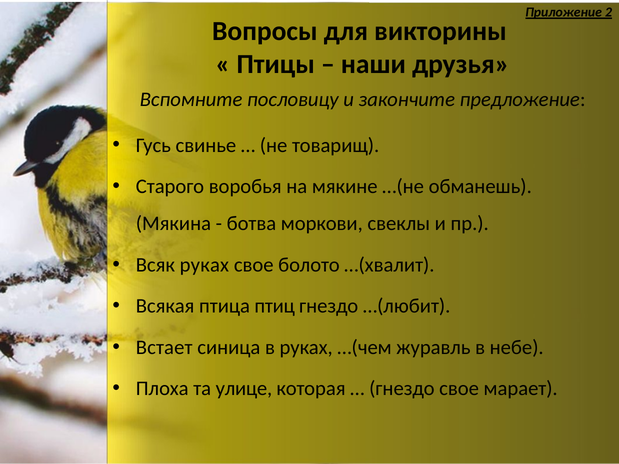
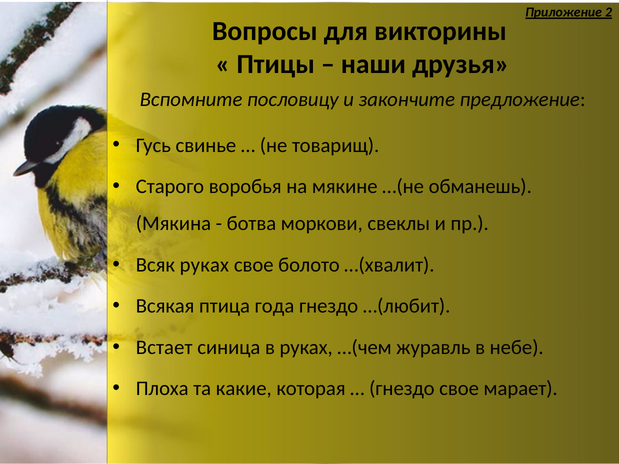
птиц: птиц -> года (274, 306)
улице: улице -> какие (244, 389)
